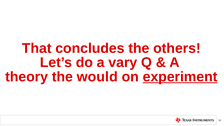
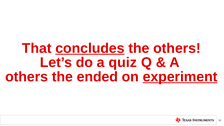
concludes underline: none -> present (90, 48)
vary: vary -> quiz (123, 62)
theory: theory -> others (27, 77)
would: would -> ended (97, 77)
